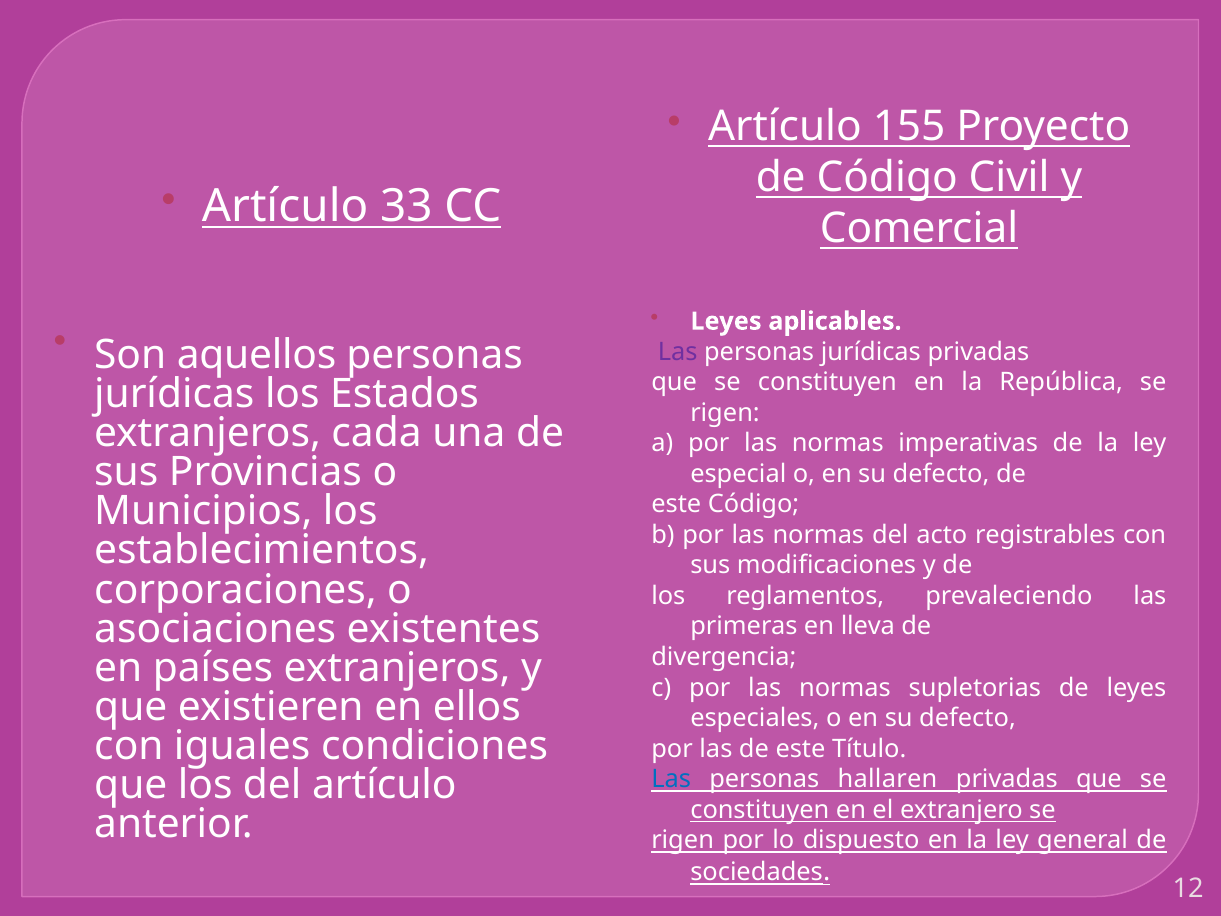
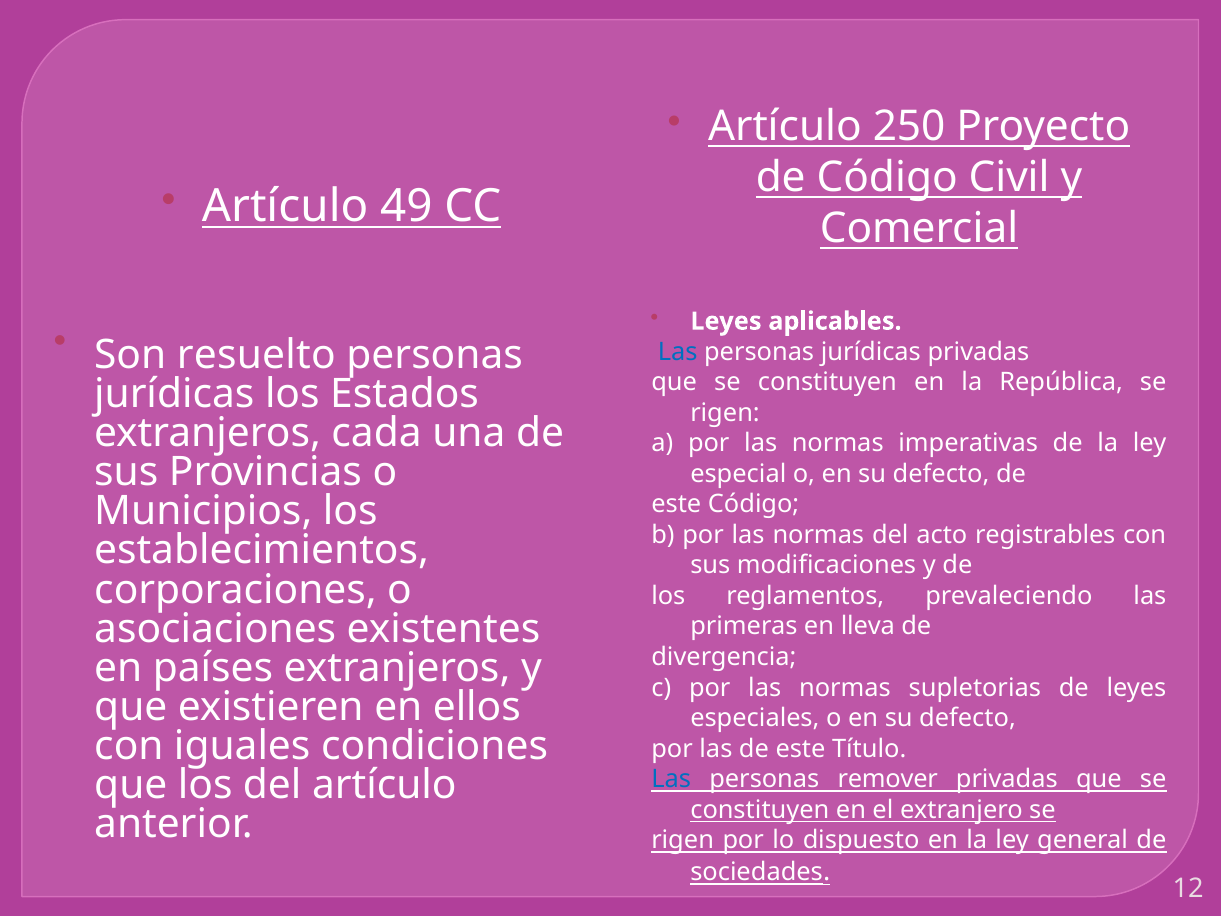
155: 155 -> 250 (909, 127)
33: 33 -> 49 (406, 206)
aquellos: aquellos -> resuelto (256, 355)
Las colour: purple -> blue (678, 352)
hallaren: hallaren -> remover (888, 779)
